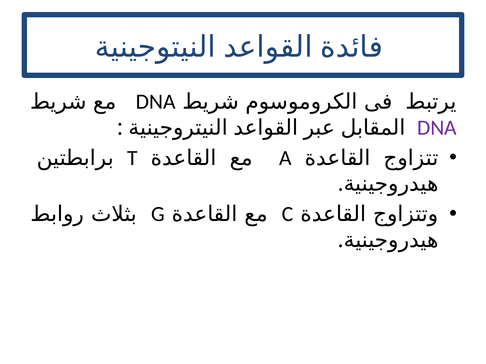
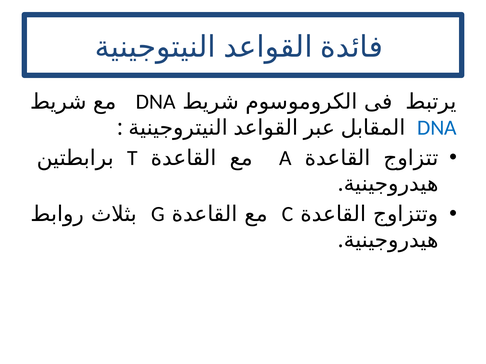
DNA colour: purple -> blue (437, 128)
